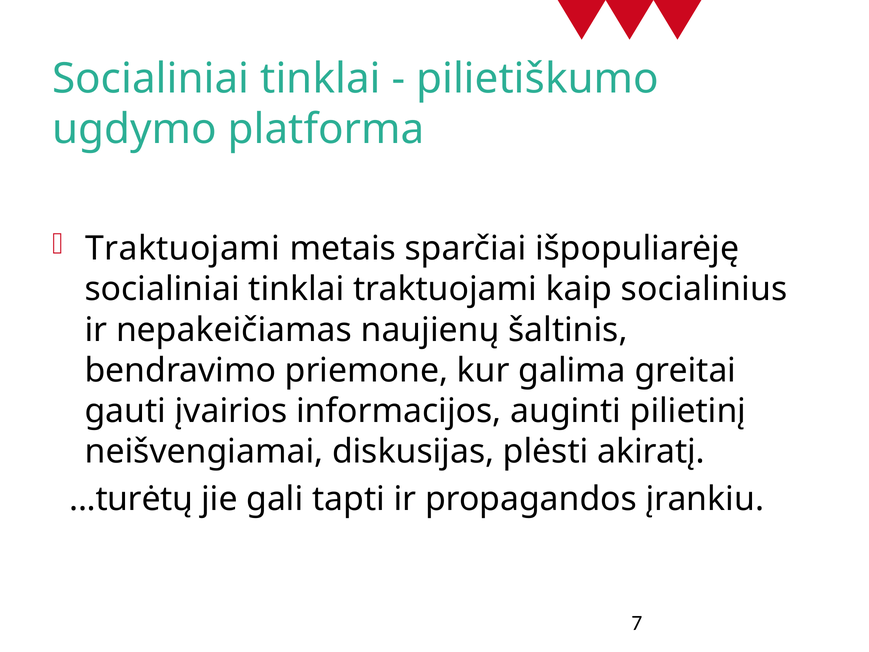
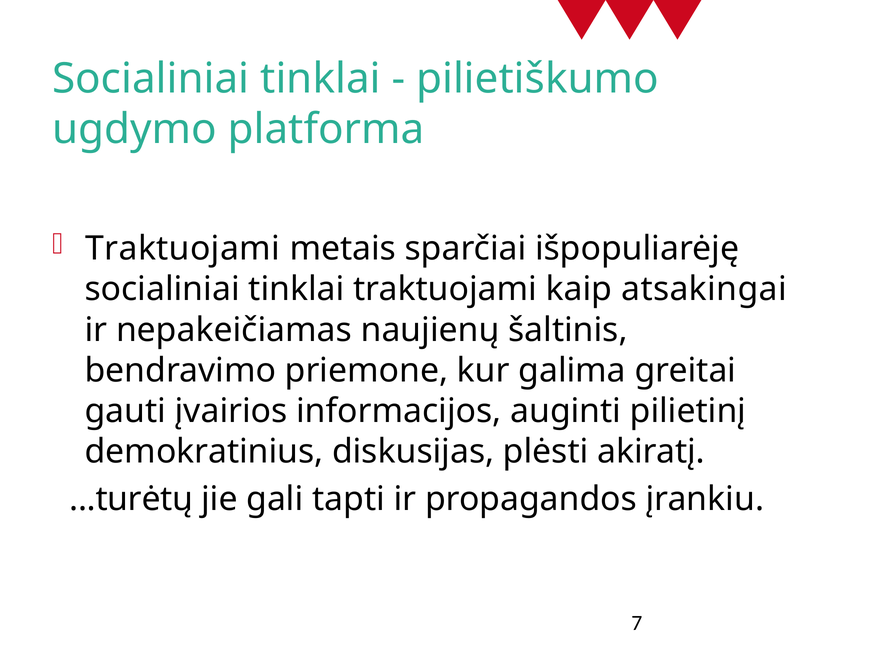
socialinius: socialinius -> atsakingai (704, 289)
neišvengiamai: neišvengiamai -> demokratinius (204, 452)
